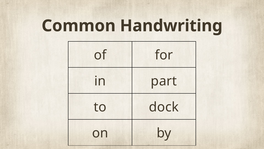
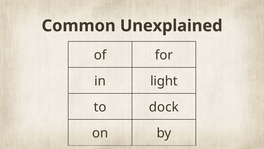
Handwriting: Handwriting -> Unexplained (171, 26)
part: part -> light (164, 81)
